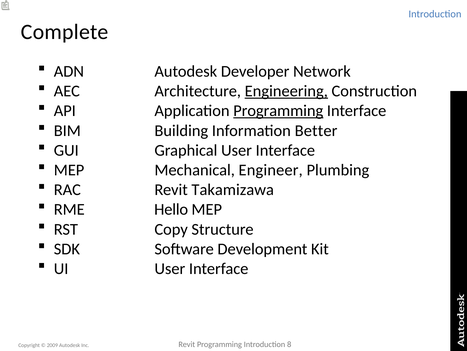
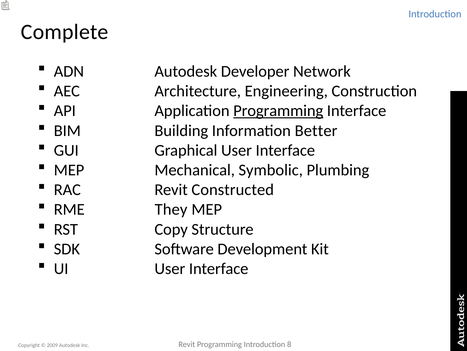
Engineering underline: present -> none (286, 91)
Engineer: Engineer -> Symbolic (271, 170)
Takamizawa: Takamizawa -> Constructed (233, 189)
Hello: Hello -> They (171, 209)
